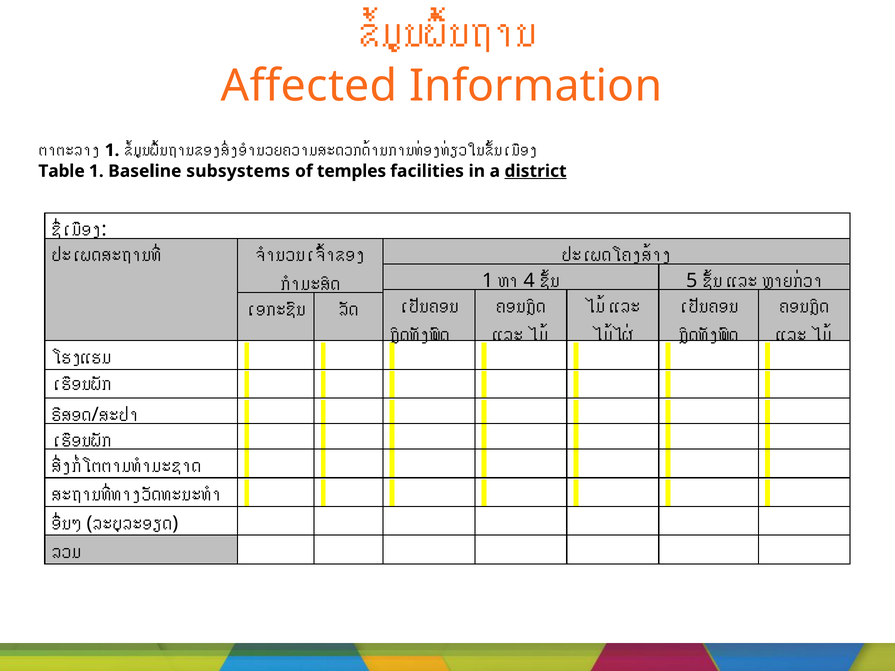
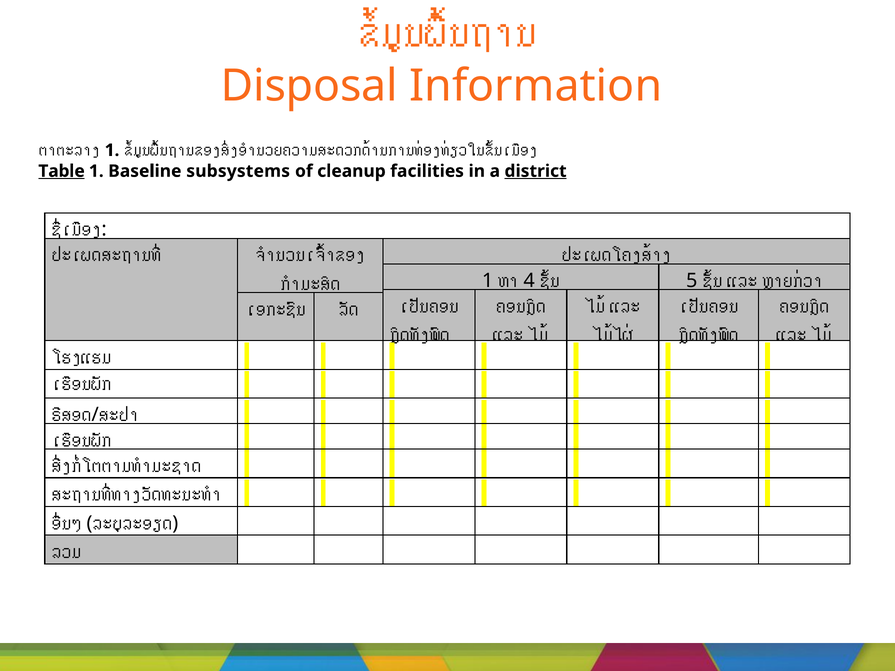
Affected: Affected -> Disposal (309, 86)
Table underline: none -> present (62, 171)
temples: temples -> cleanup (351, 171)
